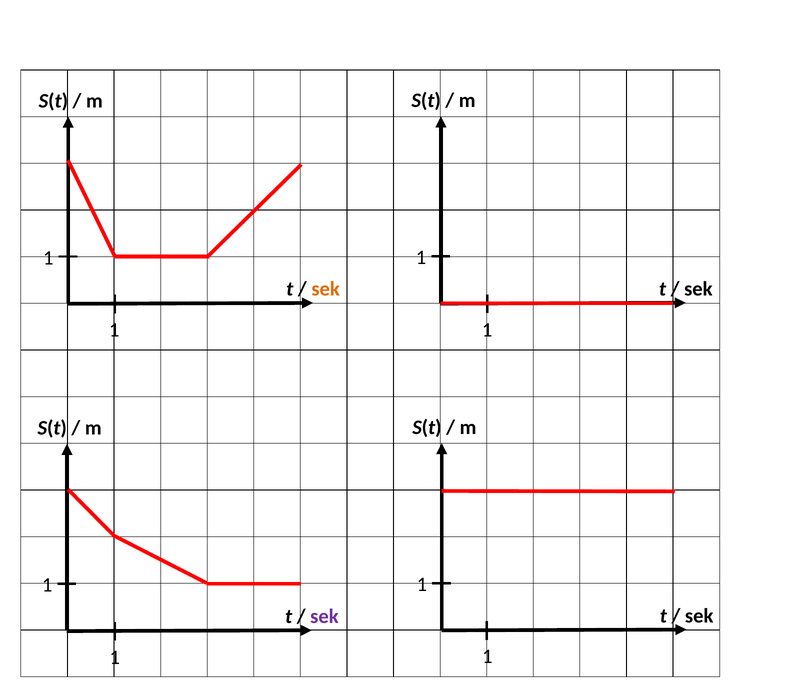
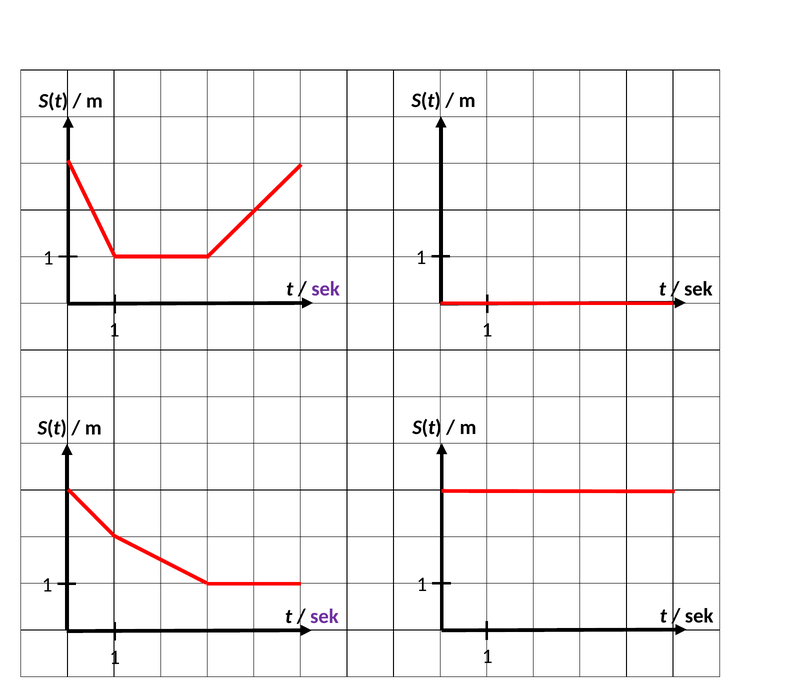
sek colour: orange -> purple (326, 289)
